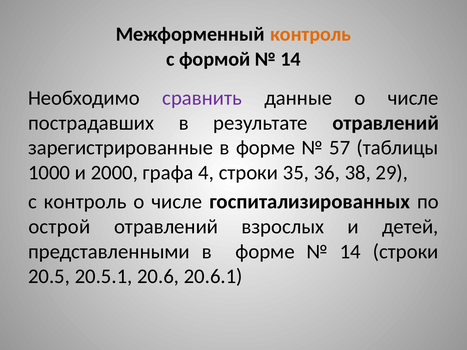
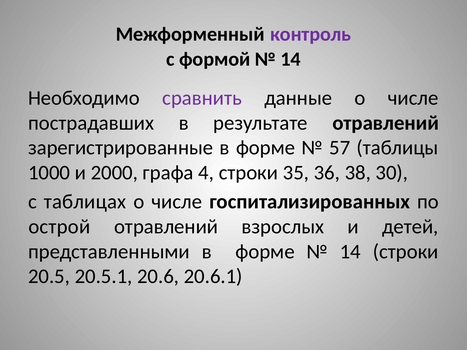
контроль colour: orange -> purple (311, 34)
29: 29 -> 30 (392, 173)
с контроль: контроль -> таблицах (85, 202)
